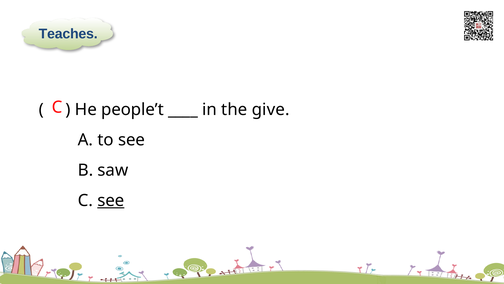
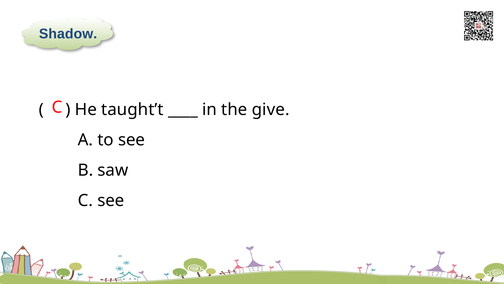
Teaches: Teaches -> Shadow (68, 34)
people’t: people’t -> taught’t (132, 110)
see underline: present -> none (111, 200)
